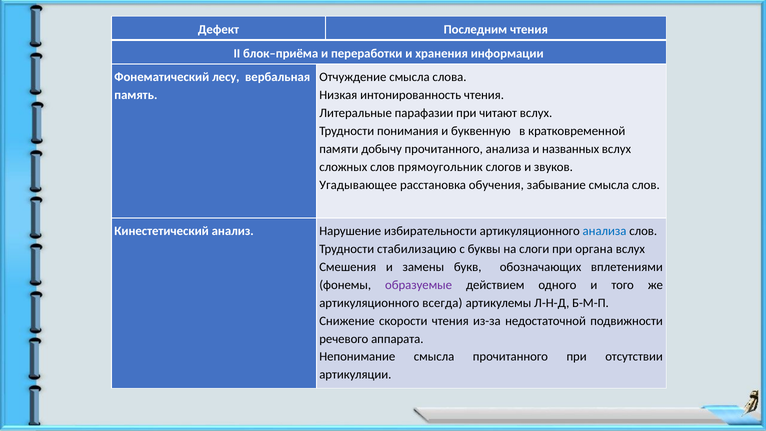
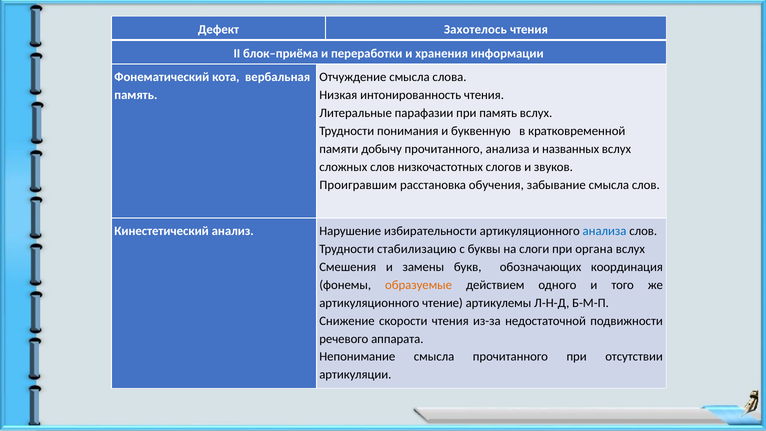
Последним: Последним -> Захотелось (475, 29)
лесу: лесу -> кота (226, 77)
при читают: читают -> память (498, 113)
прямоугольник: прямоугольник -> низкочастотных (440, 167)
Угадывающее: Угадывающее -> Проигравшим (358, 185)
вплетениями: вплетениями -> координация (627, 267)
образуемые colour: purple -> orange (419, 285)
всегда: всегда -> чтение (443, 303)
